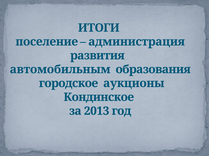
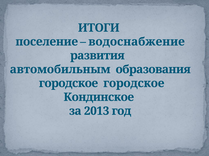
администрация: администрация -> водоснабжение (137, 42)
городское аукционы: аукционы -> городское (134, 84)
